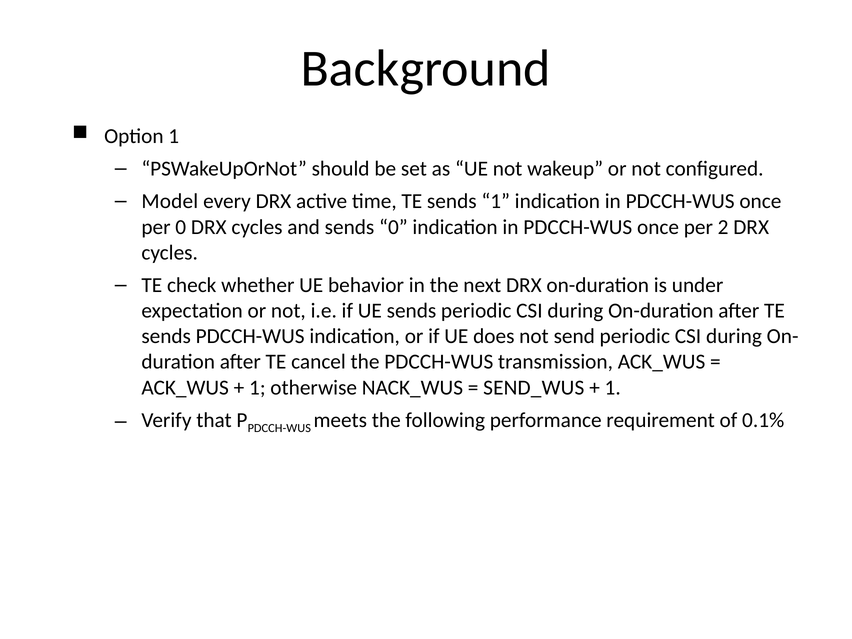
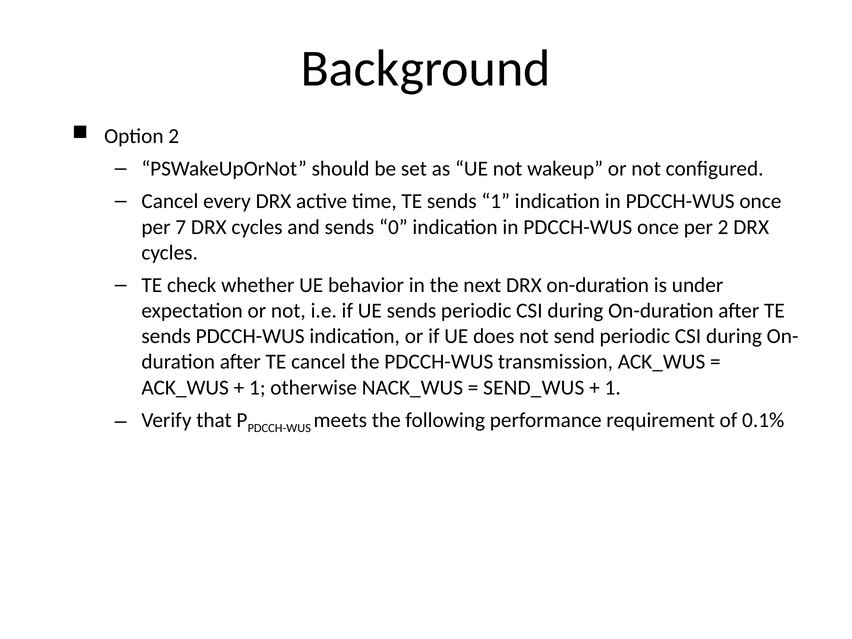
Option 1: 1 -> 2 (174, 136)
Model: Model -> Cancel (170, 201)
per 0: 0 -> 7 (181, 227)
